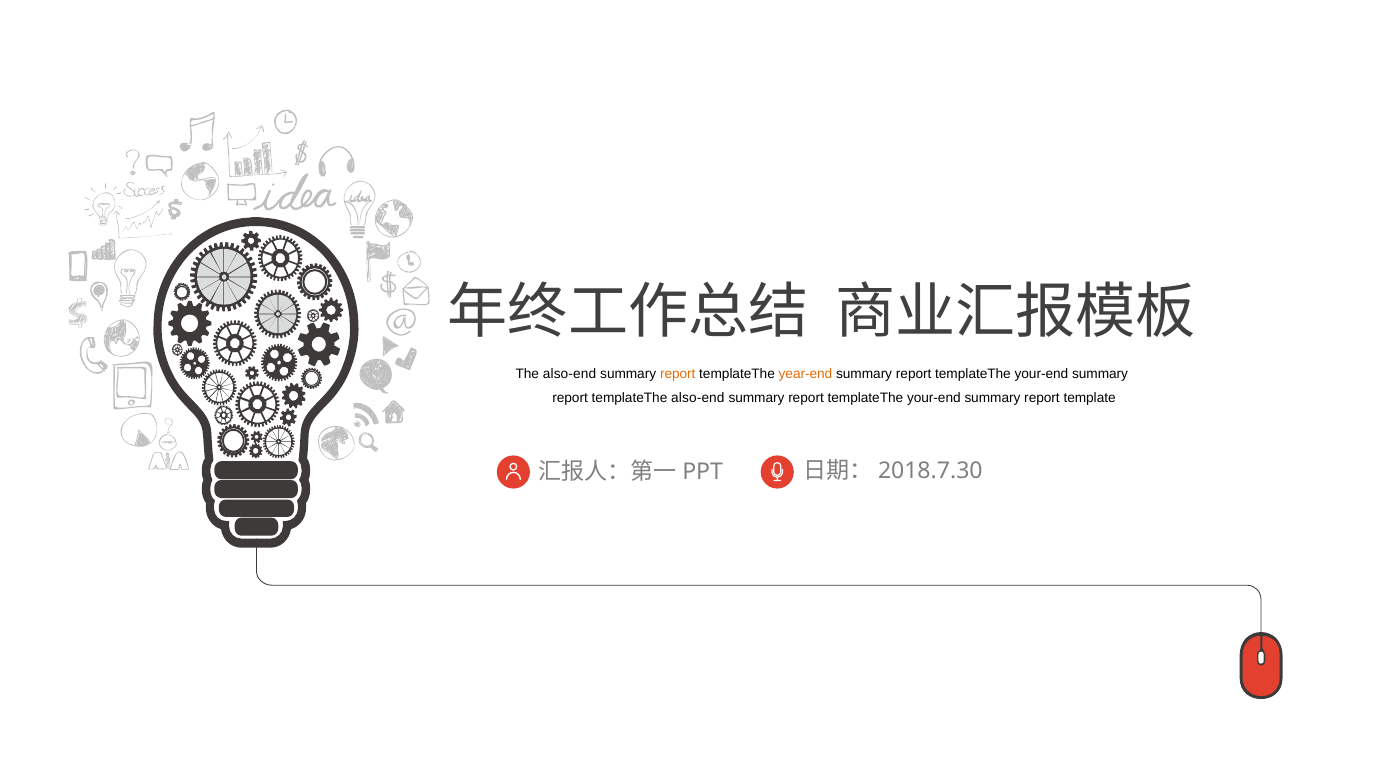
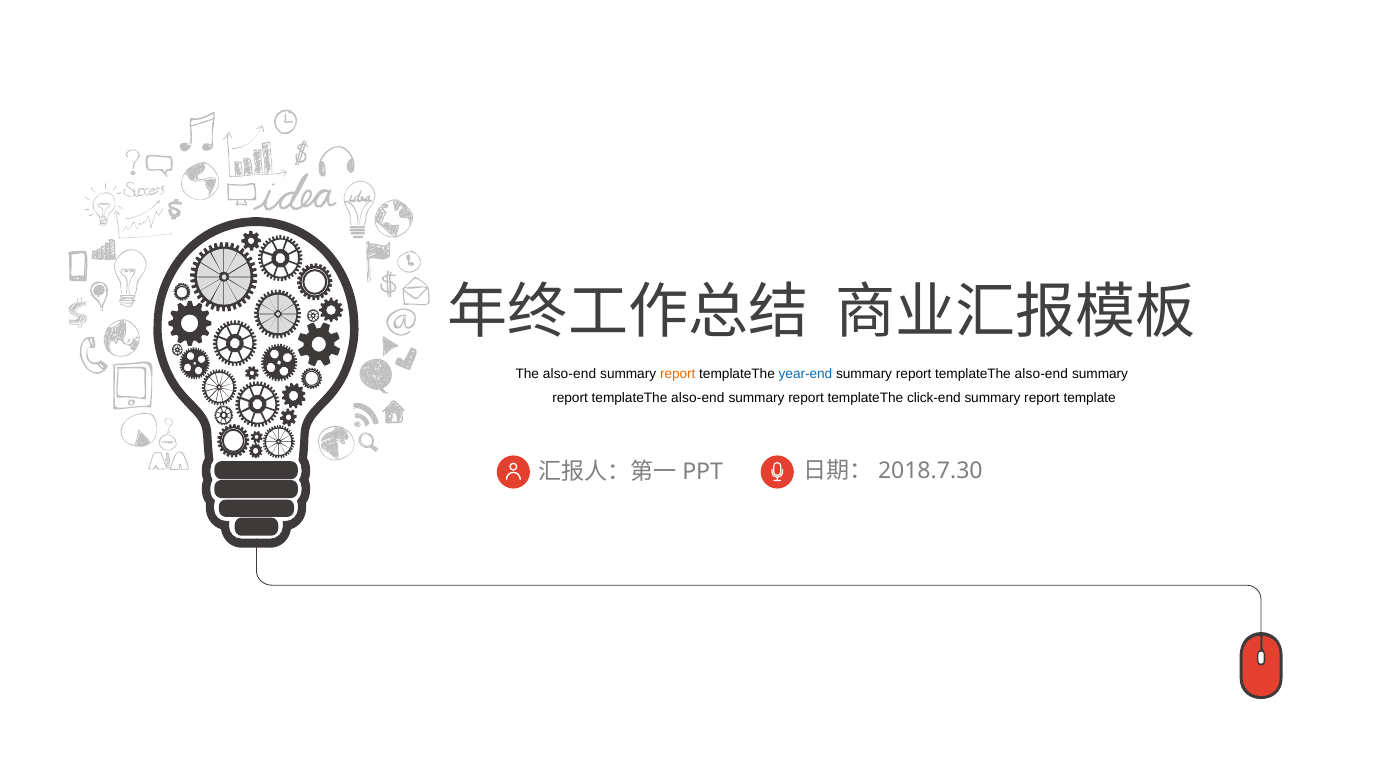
year-end colour: orange -> blue (806, 374)
your-end: your-end -> also-end (1041, 374)
your-end: your-end -> click-end (934, 398)
